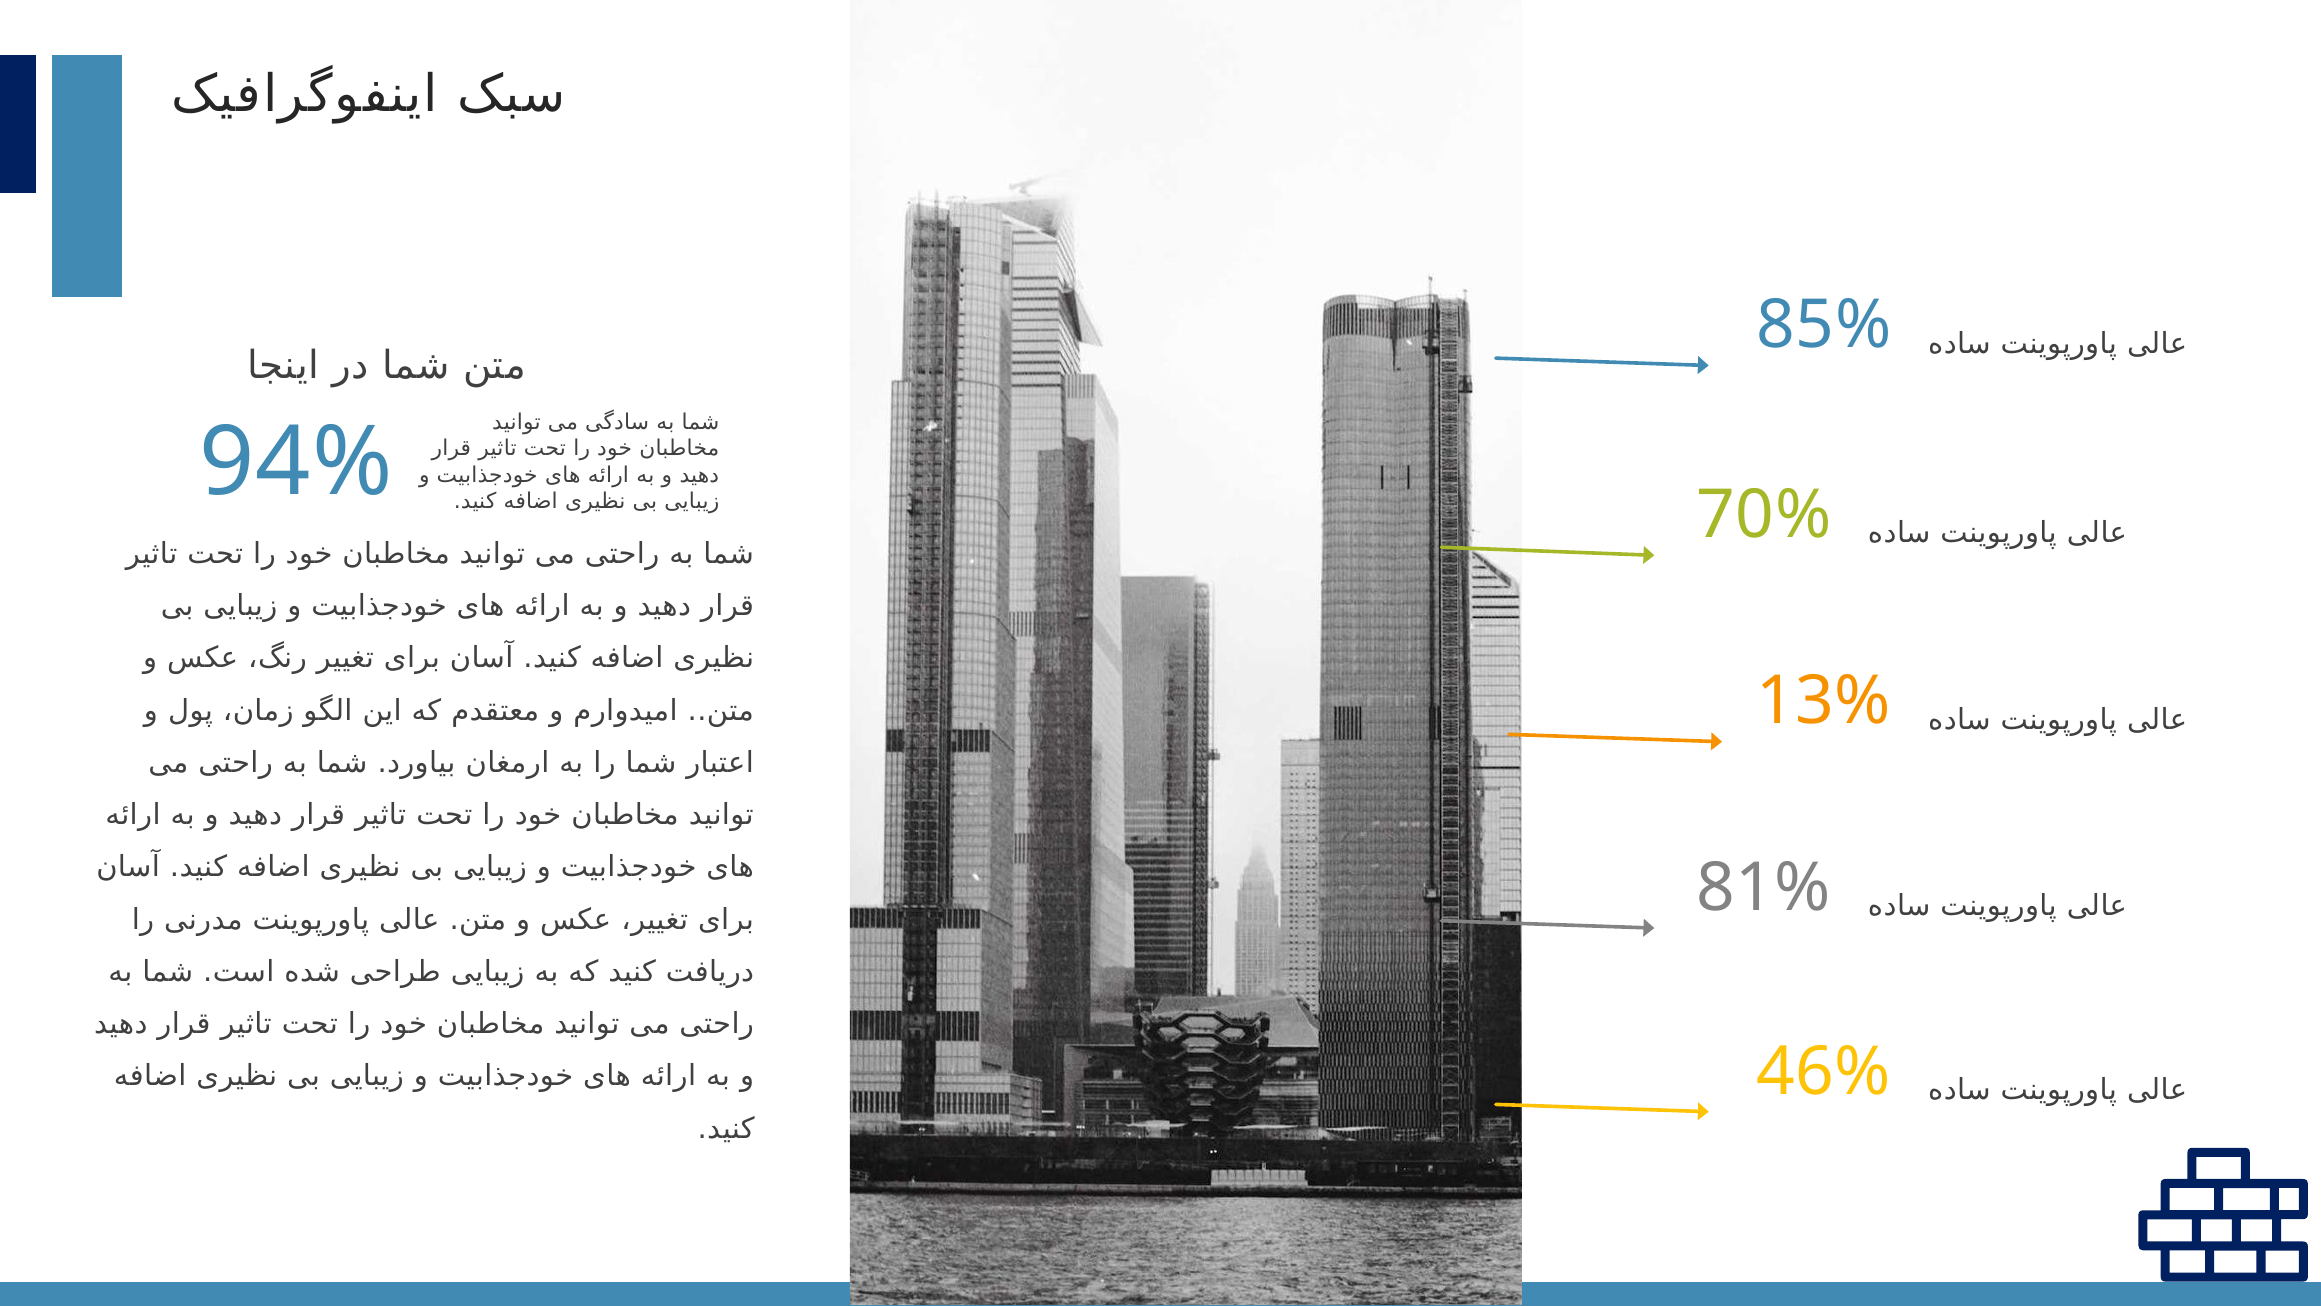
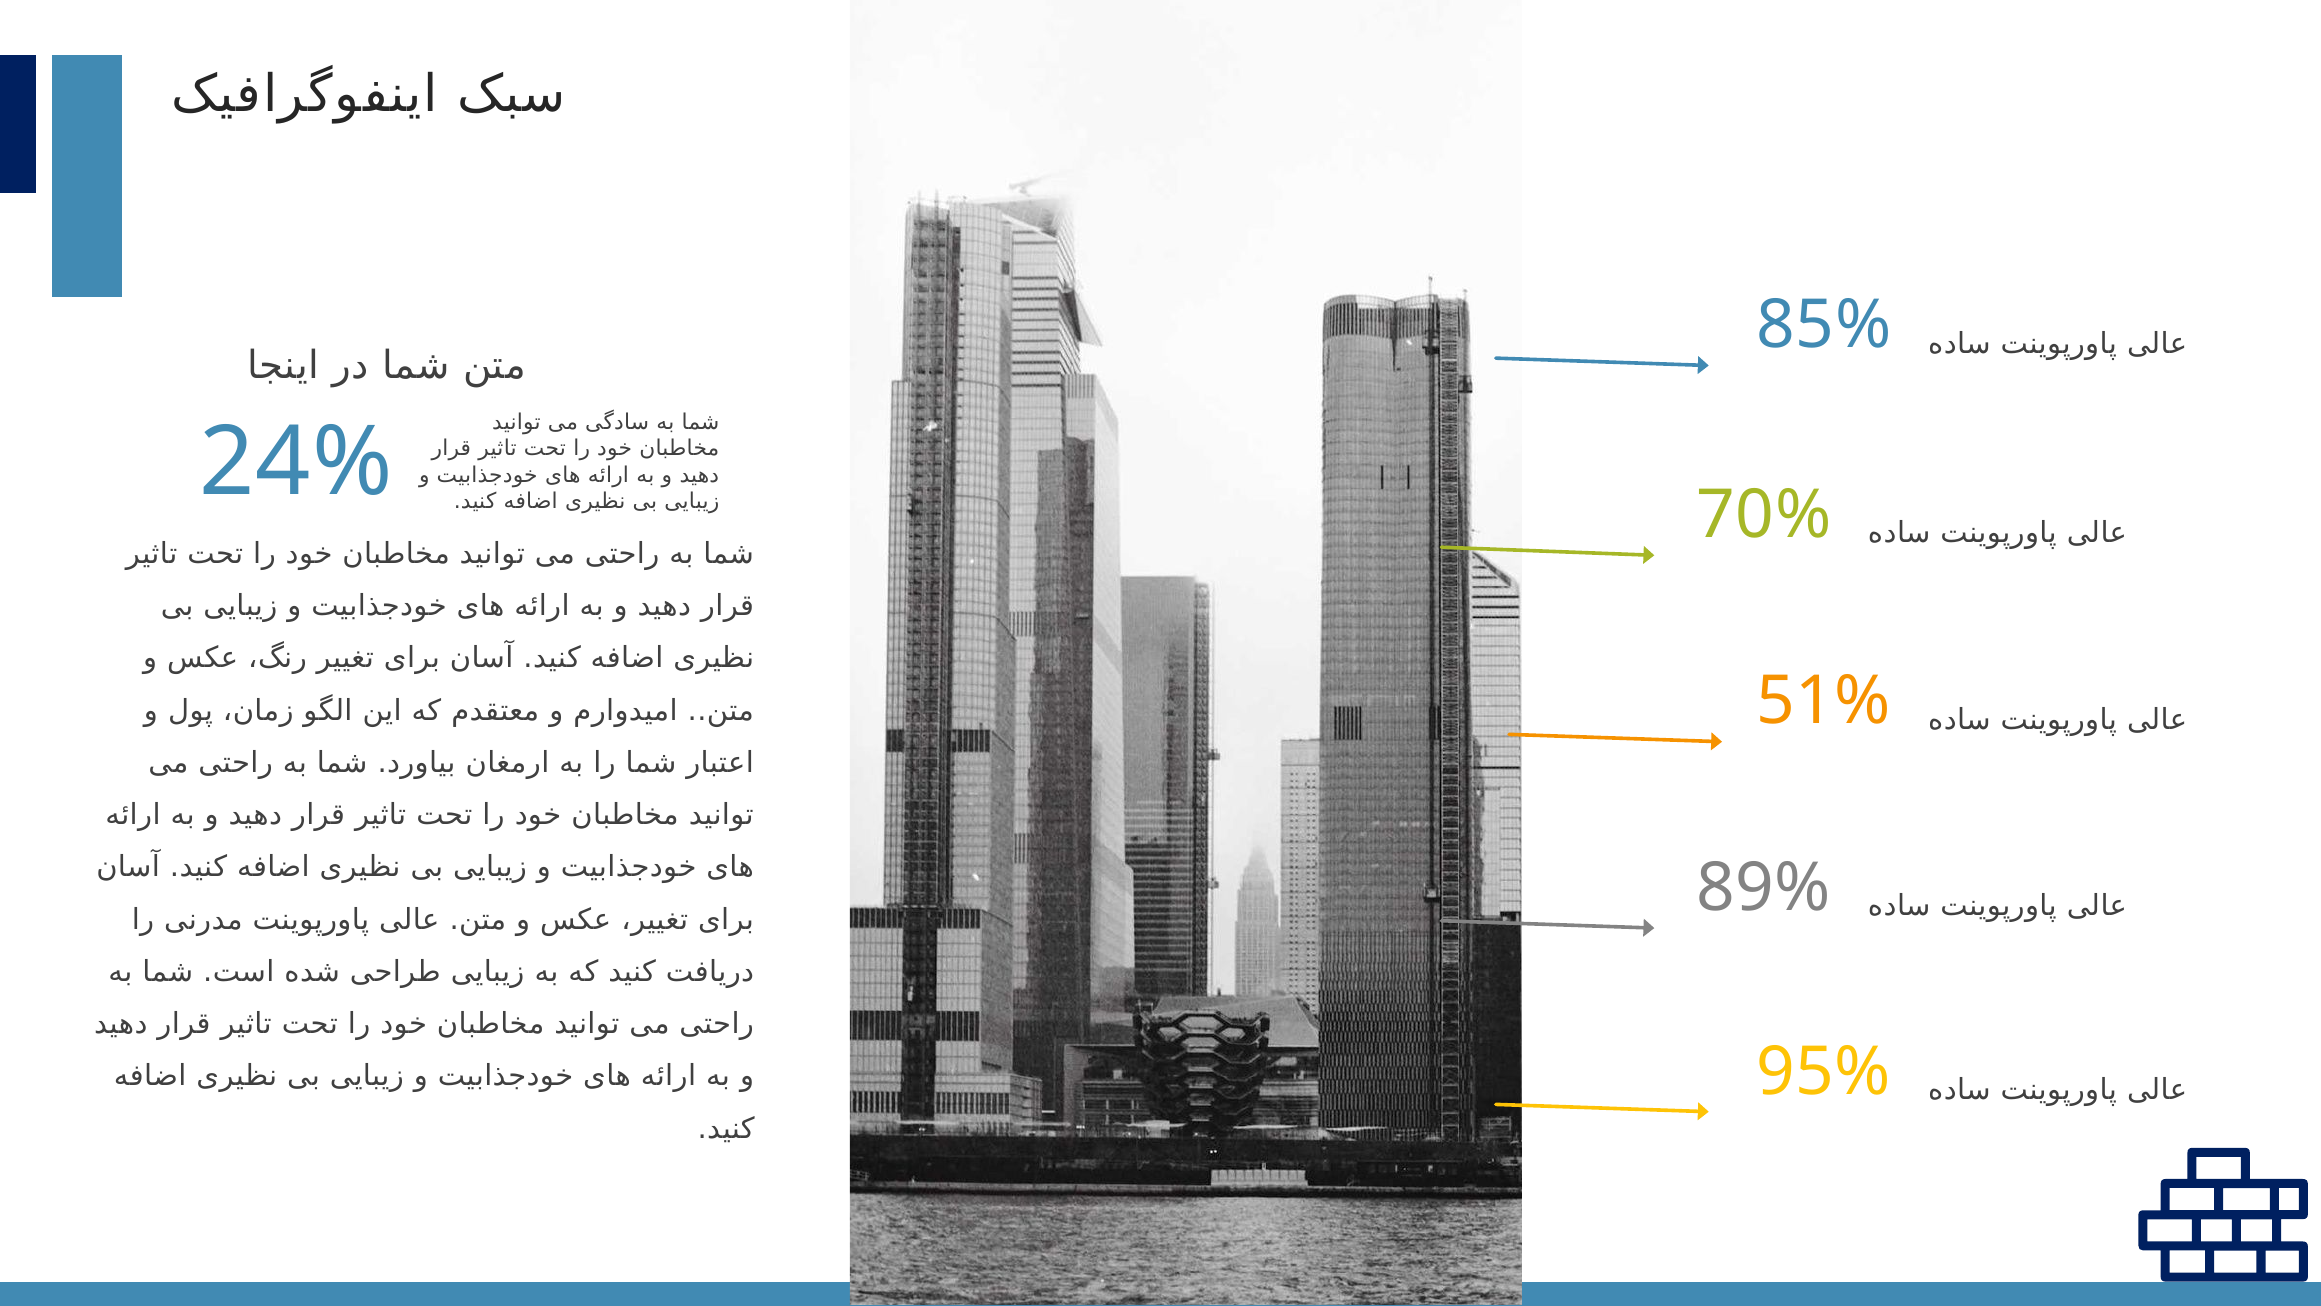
94%: 94% -> 24% (296, 462)
13%: 13% -> 51% (1824, 701)
81%: 81% -> 89% (1763, 888)
46%: 46% -> 95% (1824, 1072)
